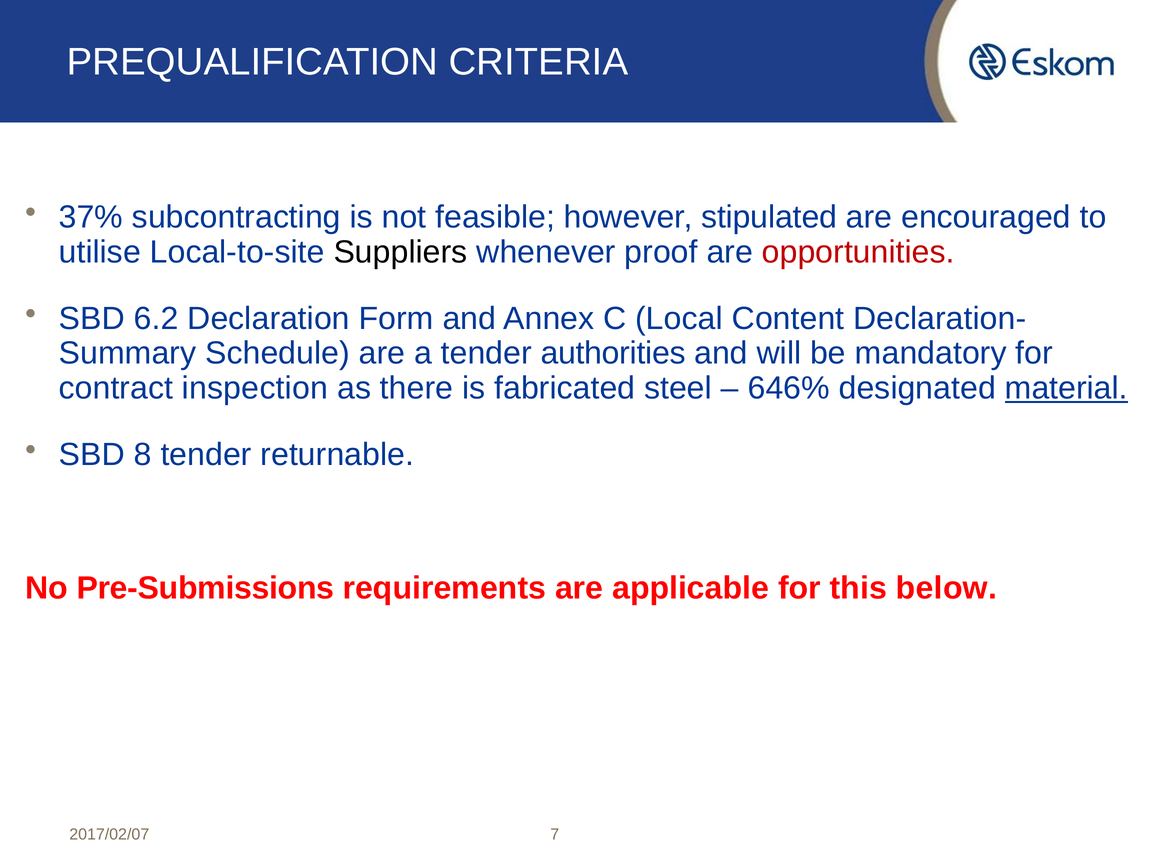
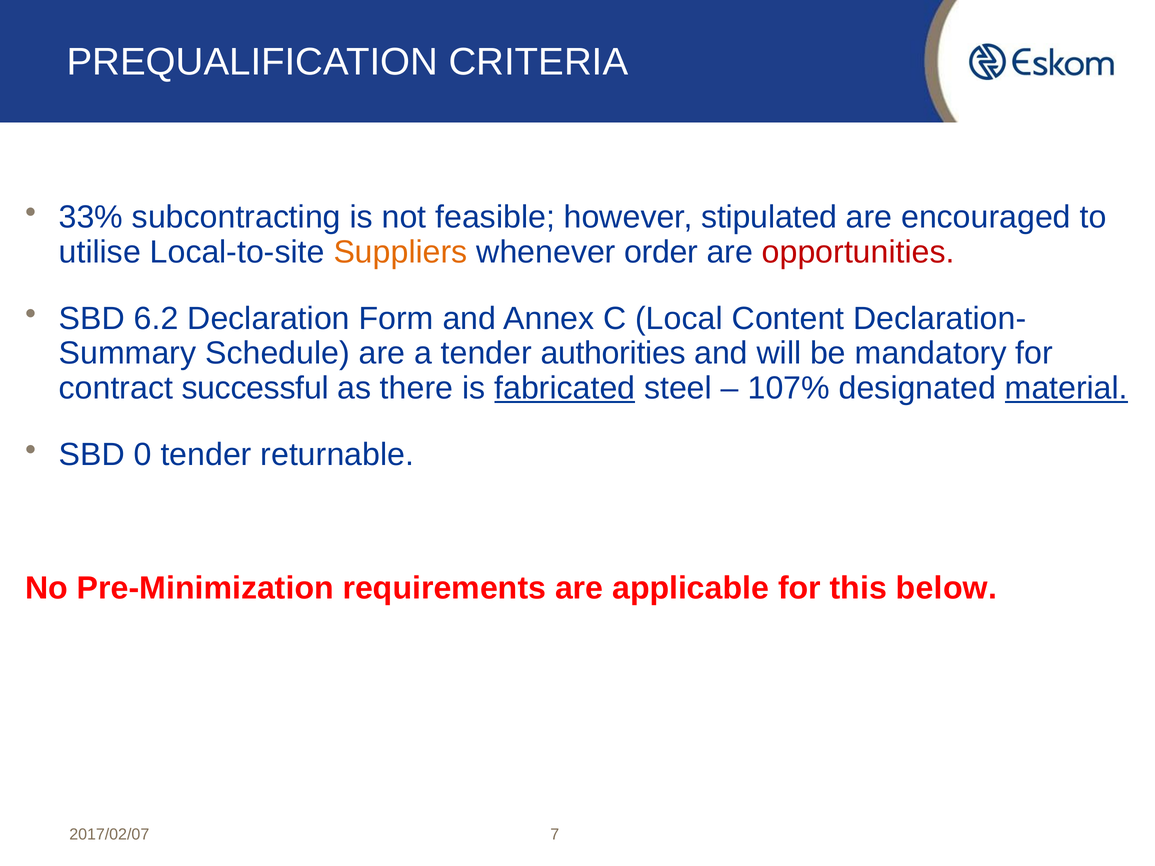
37%: 37% -> 33% (91, 217)
Suppliers colour: black -> orange (401, 252)
proof: proof -> order (661, 252)
inspection: inspection -> successful (255, 388)
fabricated underline: none -> present (565, 388)
646%: 646% -> 107% (789, 388)
8: 8 -> 0 (143, 455)
Pre-Submissions: Pre-Submissions -> Pre-Minimization (205, 588)
